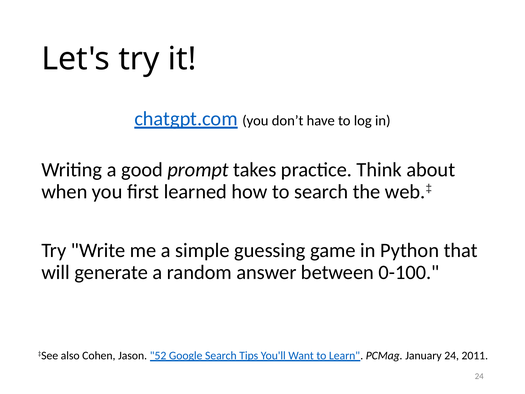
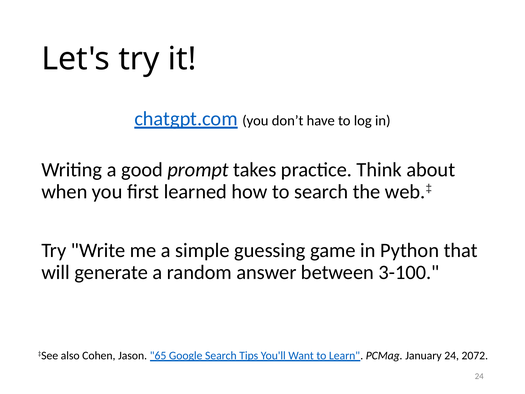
0-100: 0-100 -> 3-100 (409, 272)
52: 52 -> 65 (158, 355)
2011: 2011 -> 2072 (475, 355)
